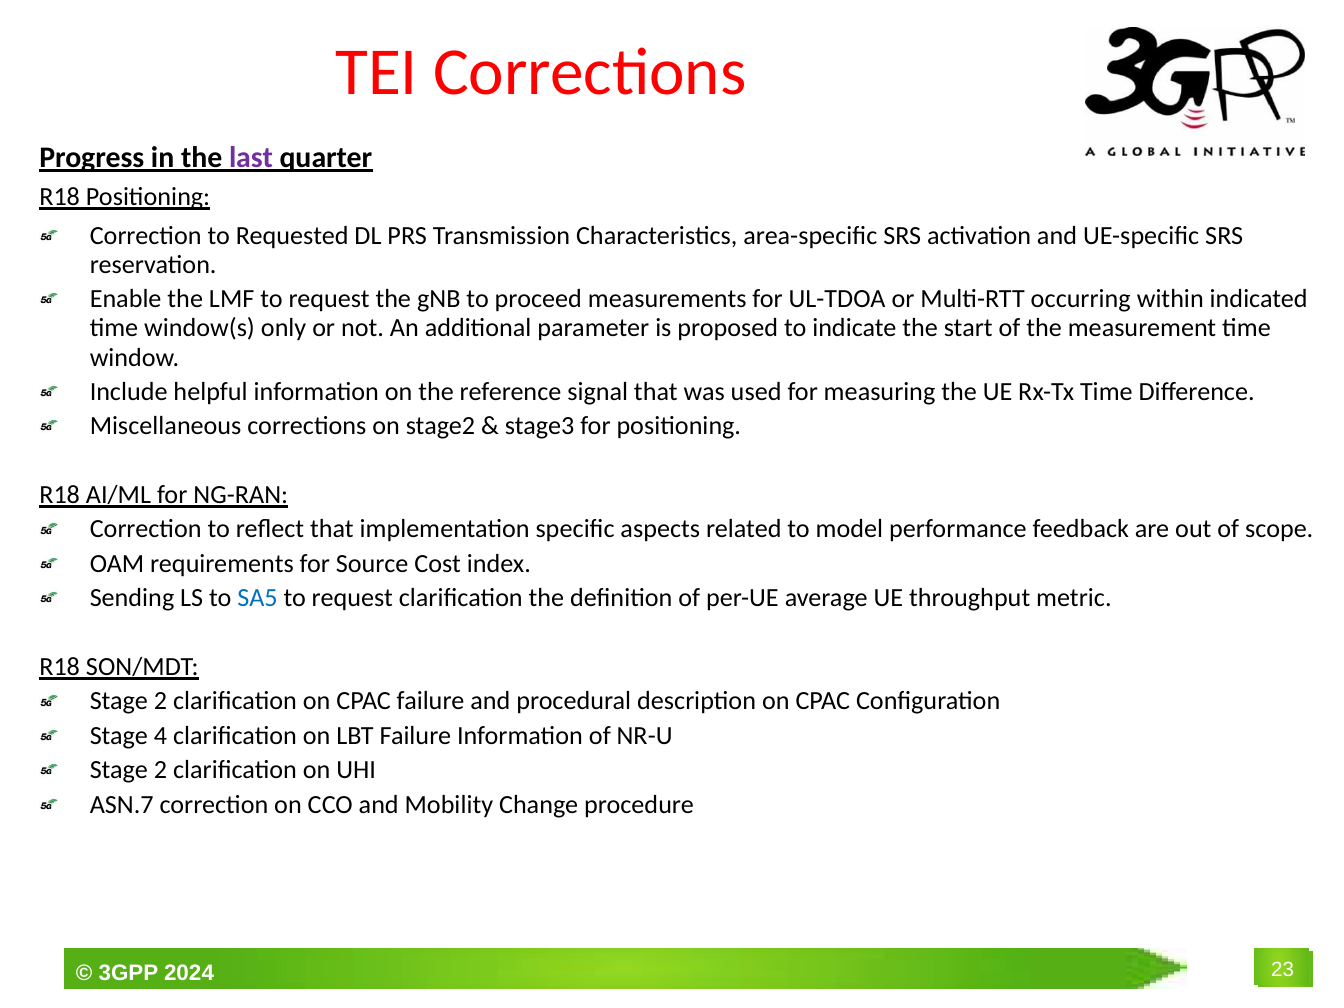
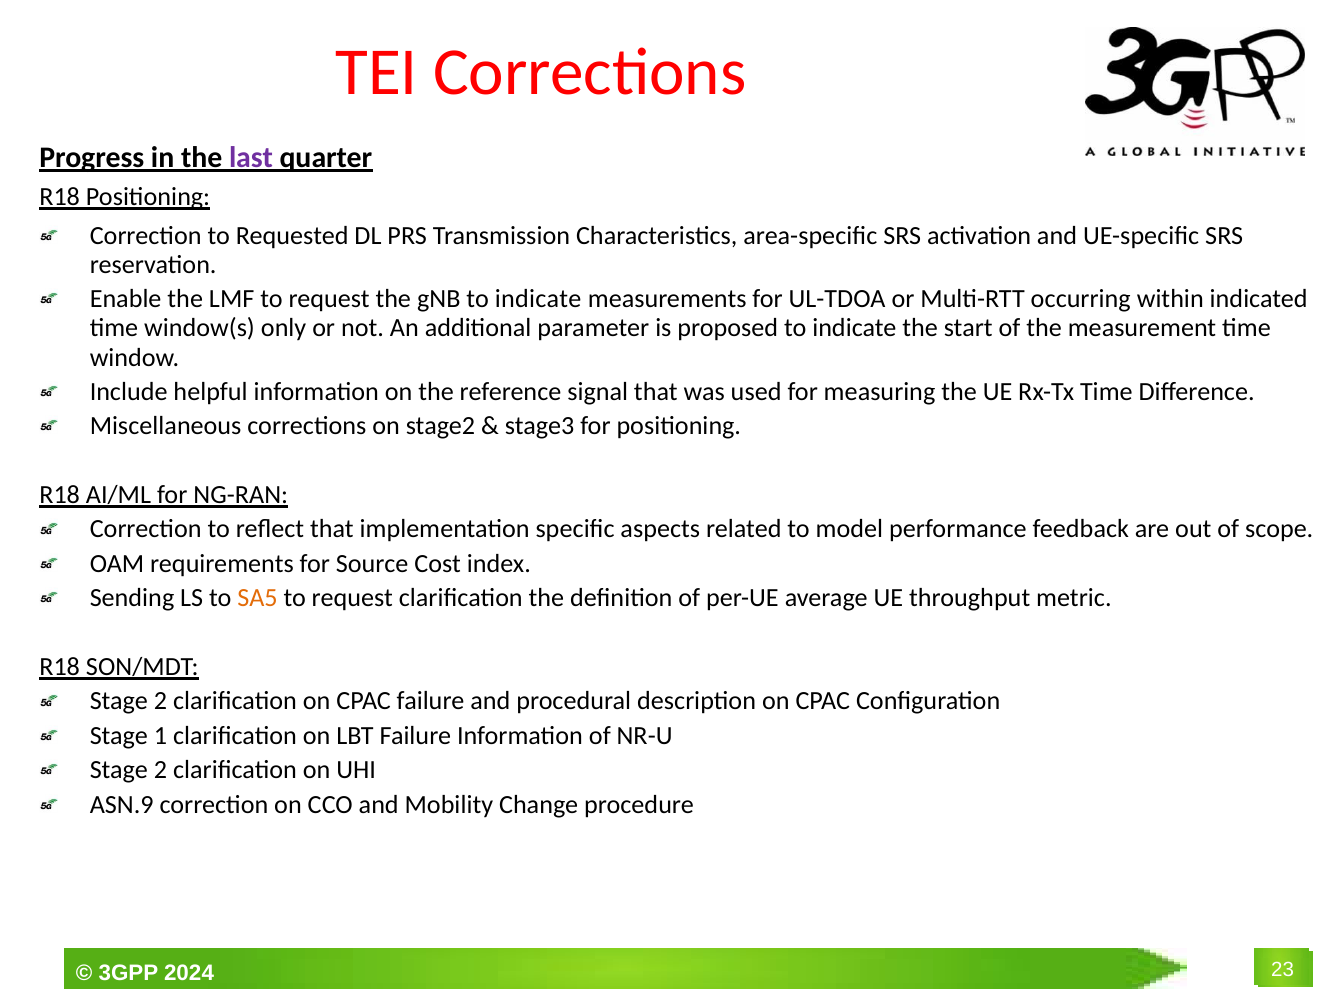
gNB to proceed: proceed -> indicate (538, 299)
SA5 colour: blue -> orange (258, 598)
4: 4 -> 1 (160, 736)
ASN.7: ASN.7 -> ASN.9 (122, 804)
